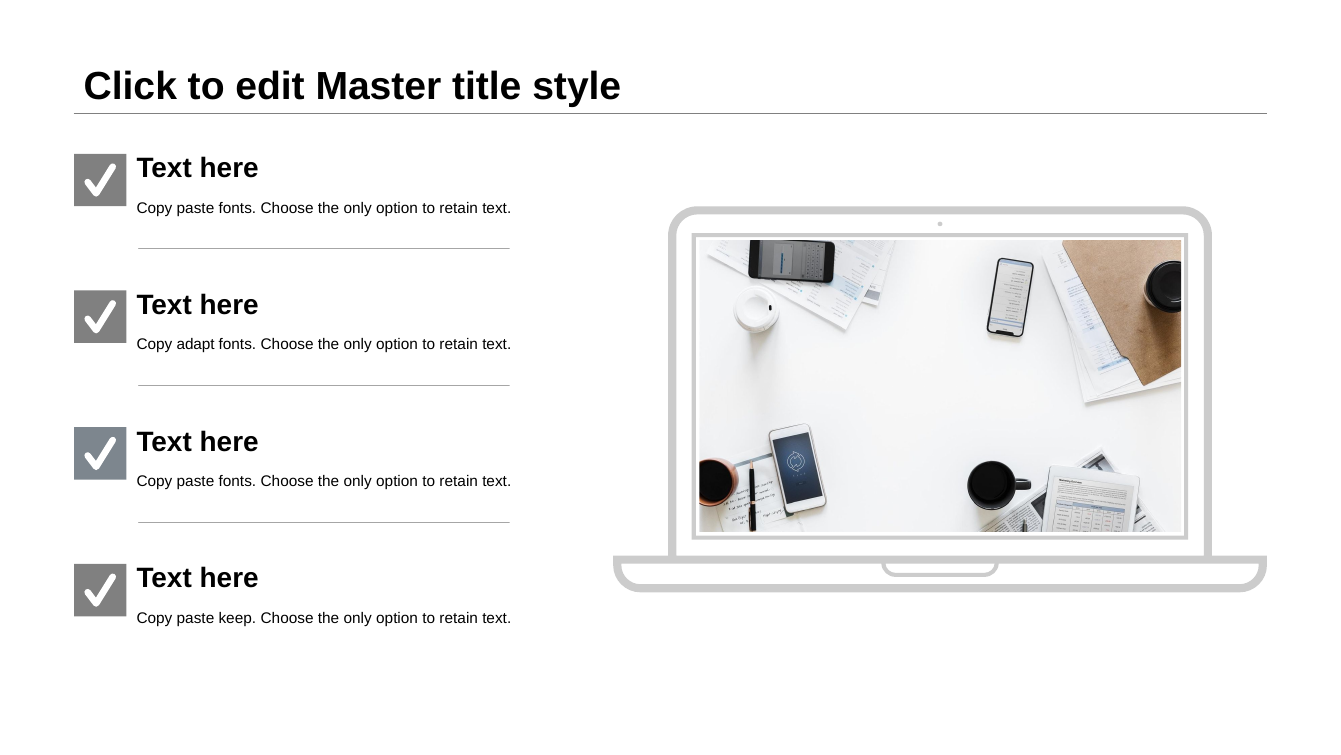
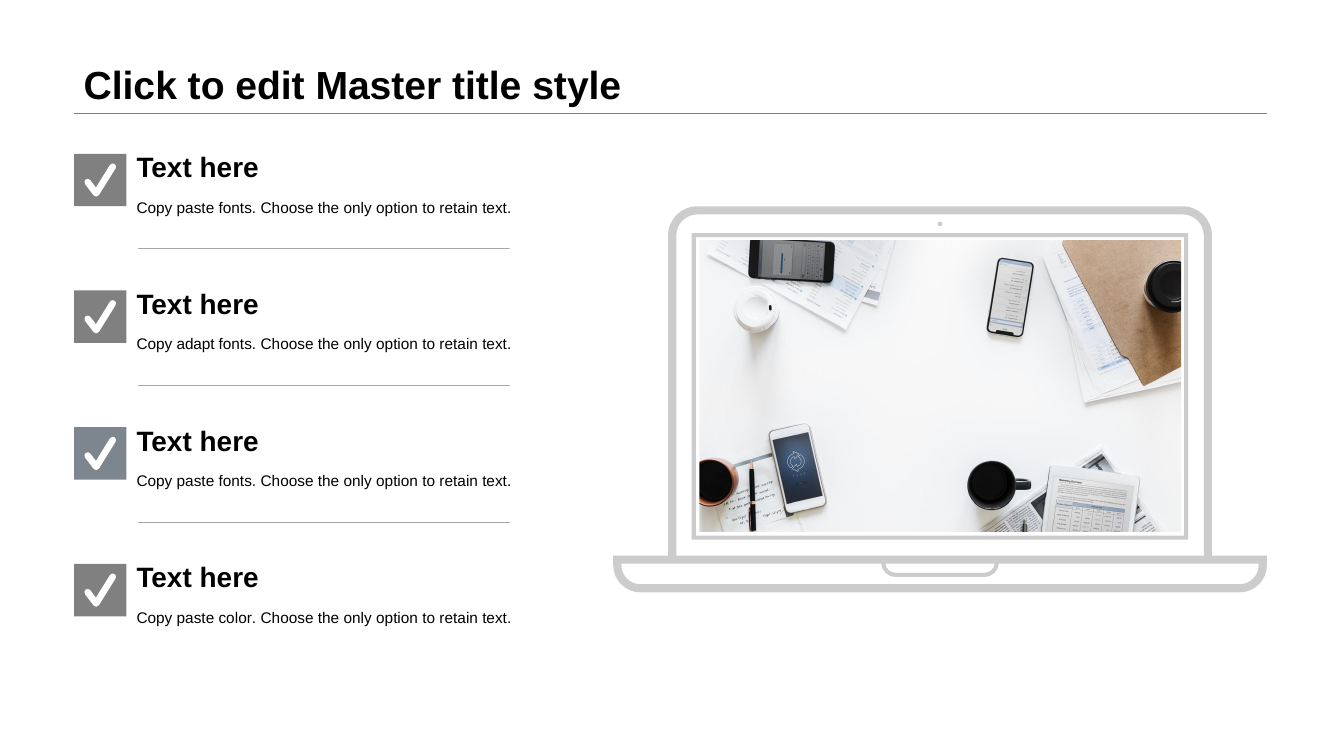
keep: keep -> color (237, 618)
